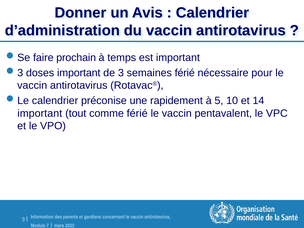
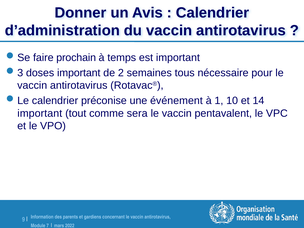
3: 3 -> 2 (121, 73)
semaines férié: férié -> tous (185, 73)
rapidement: rapidement -> événement (176, 101)
5: 5 -> 1 (219, 101)
comme férié: férié -> sera (137, 113)
